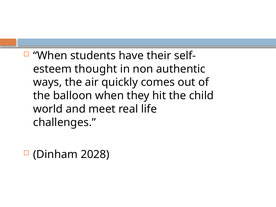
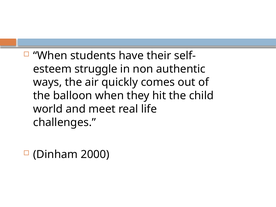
thought: thought -> struggle (96, 69)
2028: 2028 -> 2000 (95, 154)
